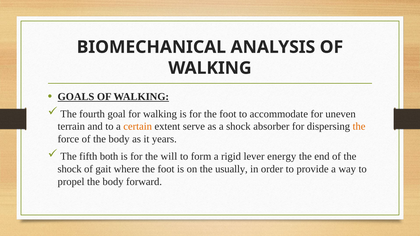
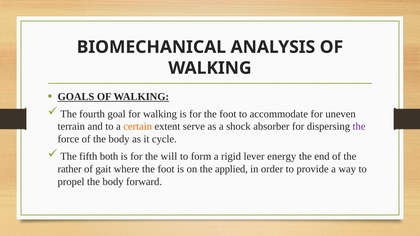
the colour: orange -> purple (359, 127)
years: years -> cycle (164, 139)
shock: shock -> rather (70, 169)
usually: usually -> applied (231, 169)
